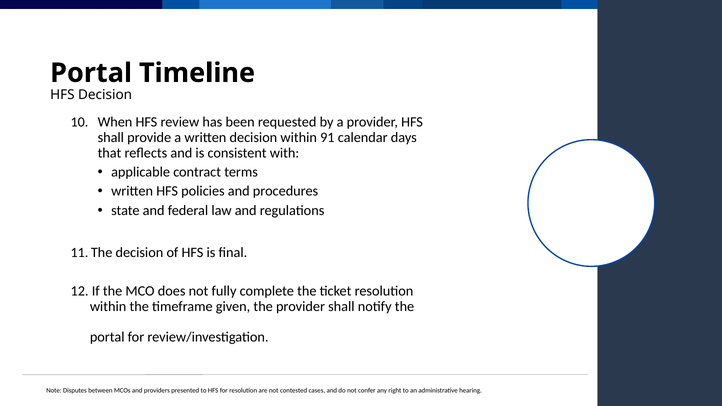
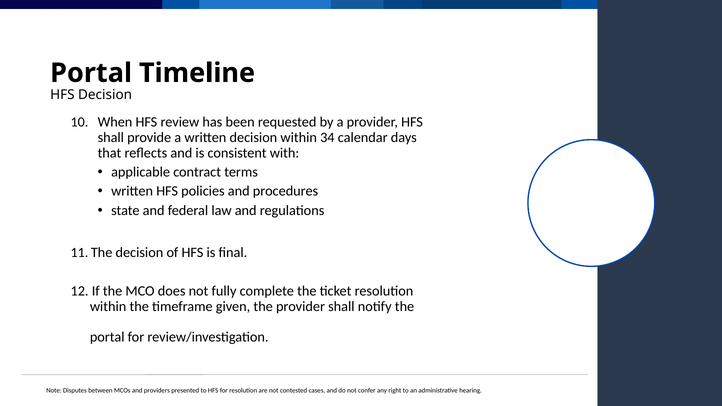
91: 91 -> 34 (327, 138)
